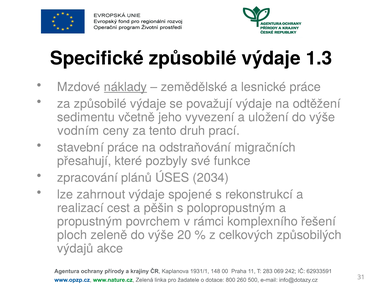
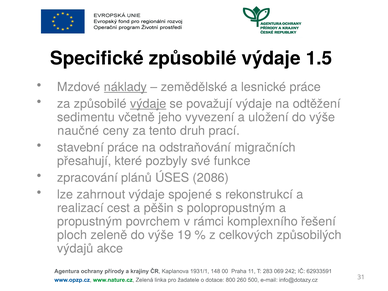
1.3: 1.3 -> 1.5 (319, 58)
výdaje underline: none -> present (148, 104)
vodním: vodním -> naučné (78, 131)
2034: 2034 -> 2086 (211, 178)
20: 20 -> 19 (184, 235)
